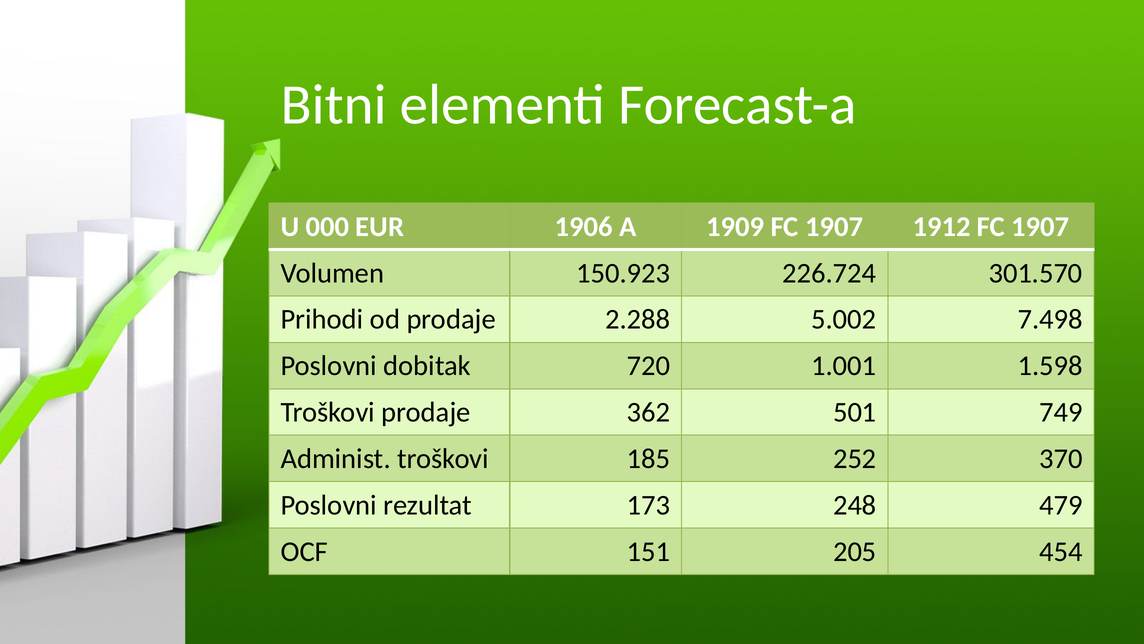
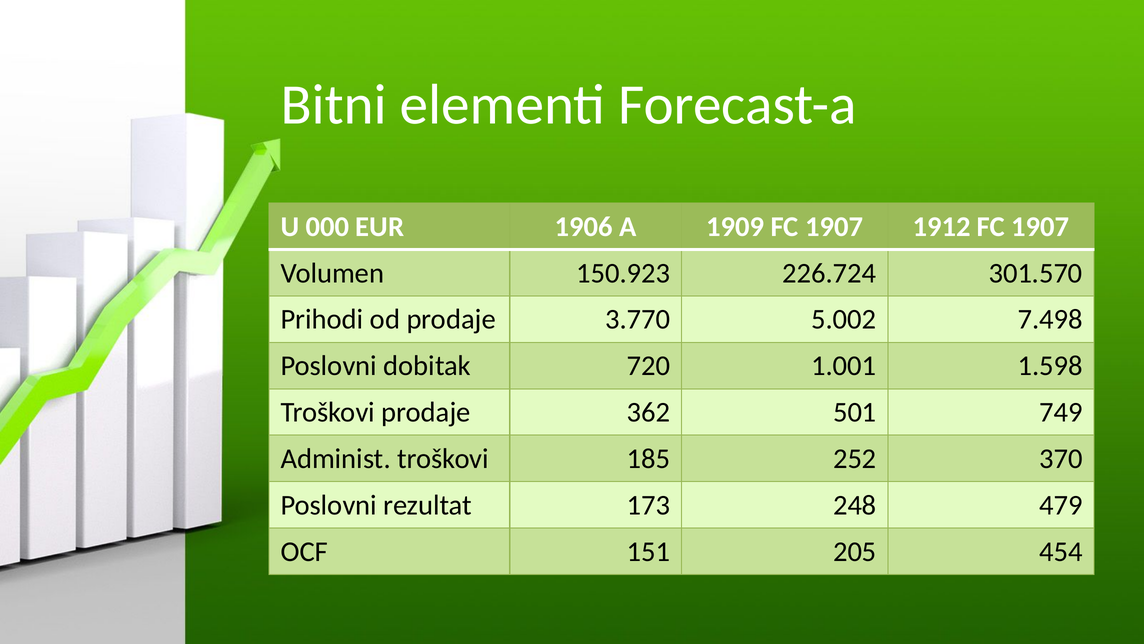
2.288: 2.288 -> 3.770 (638, 319)
